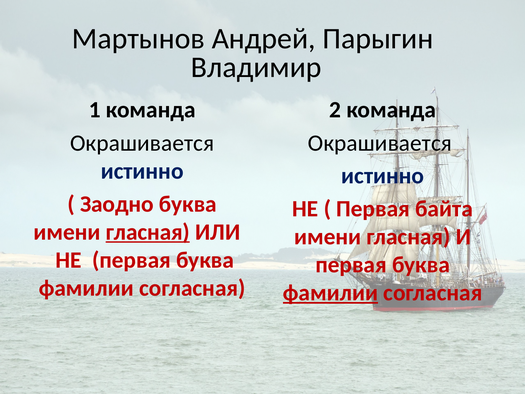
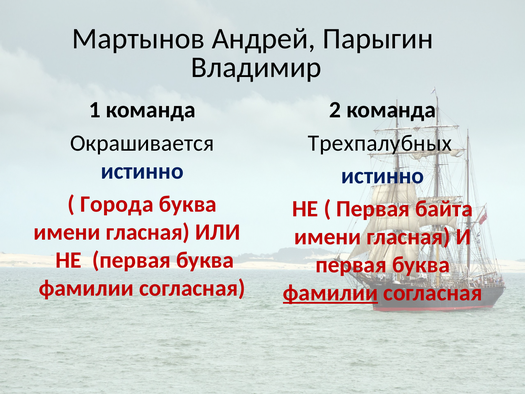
Окрашивается: Окрашивается -> Трехпалубных (380, 143)
Заодно: Заодно -> Города (117, 204)
гласная underline: present -> none (148, 232)
